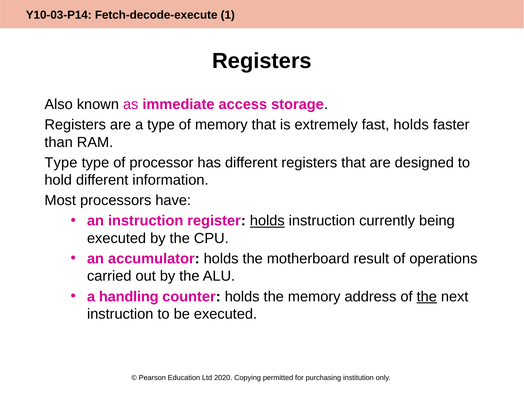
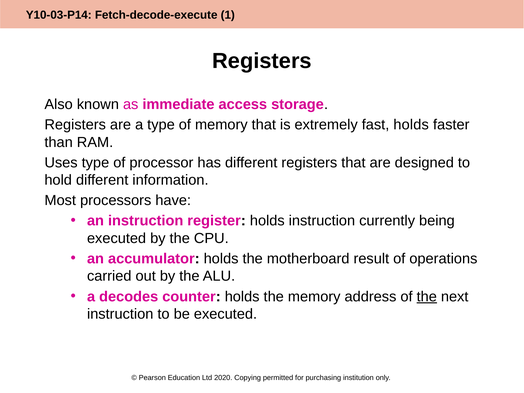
Type: Type -> Uses (61, 163)
holds underline: present -> none (267, 221)
handling: handling -> decodes (129, 297)
